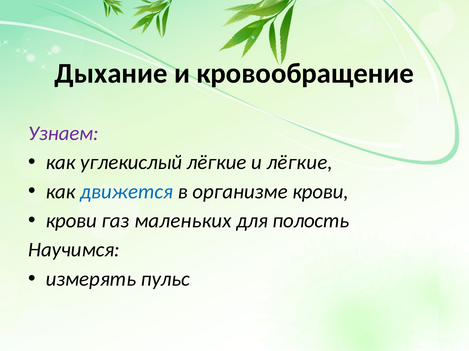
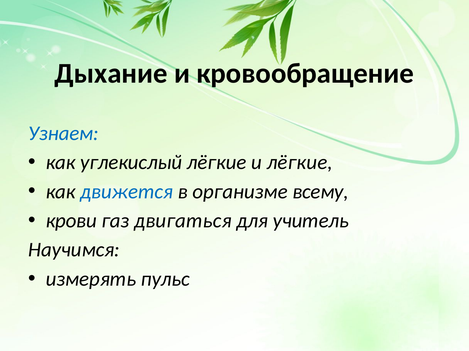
Узнаем colour: purple -> blue (63, 134)
организме крови: крови -> всему (320, 192)
маленьких: маленьких -> двигаться (183, 221)
полость: полость -> учитель (311, 221)
